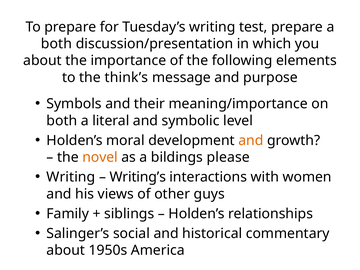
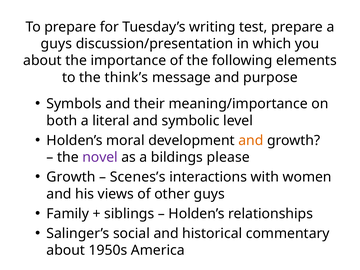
both: both -> guys (56, 44)
novel colour: orange -> purple (100, 157)
Writing: Writing -> Growth (71, 177)
Writing’s: Writing’s -> Scenes’s (138, 177)
